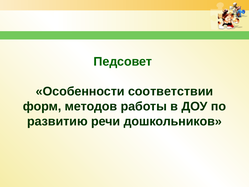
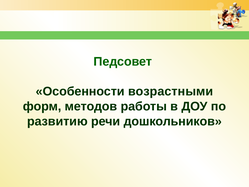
соответствии: соответствии -> возрастными (171, 91)
